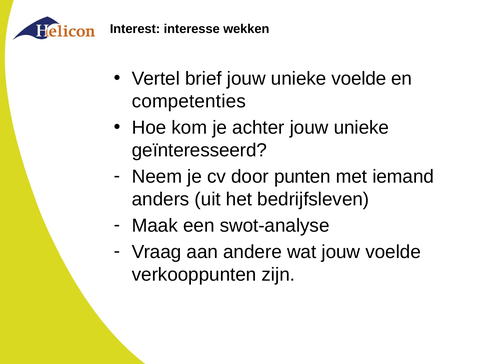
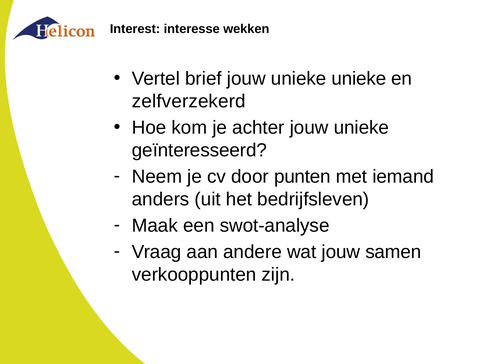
unieke voelde: voelde -> unieke (359, 78)
competenties: competenties -> zelfverzekerd (189, 101)
jouw voelde: voelde -> samen (393, 252)
